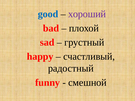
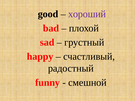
good colour: blue -> black (48, 14)
